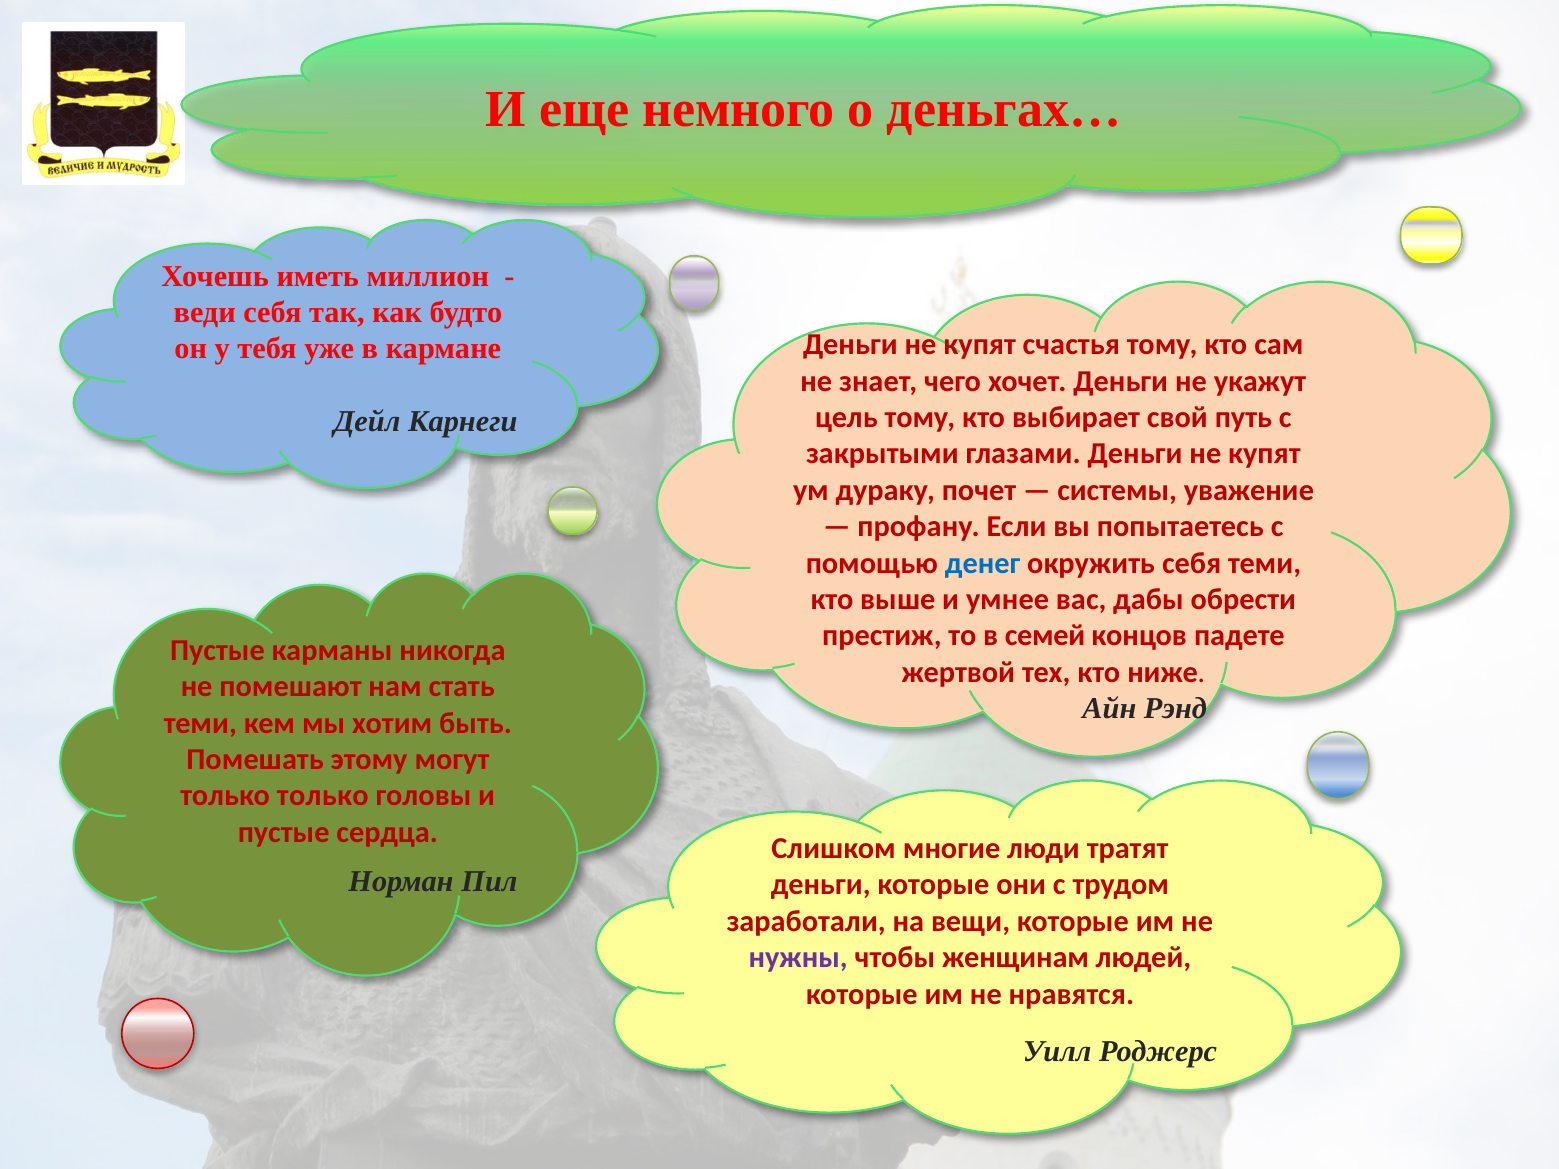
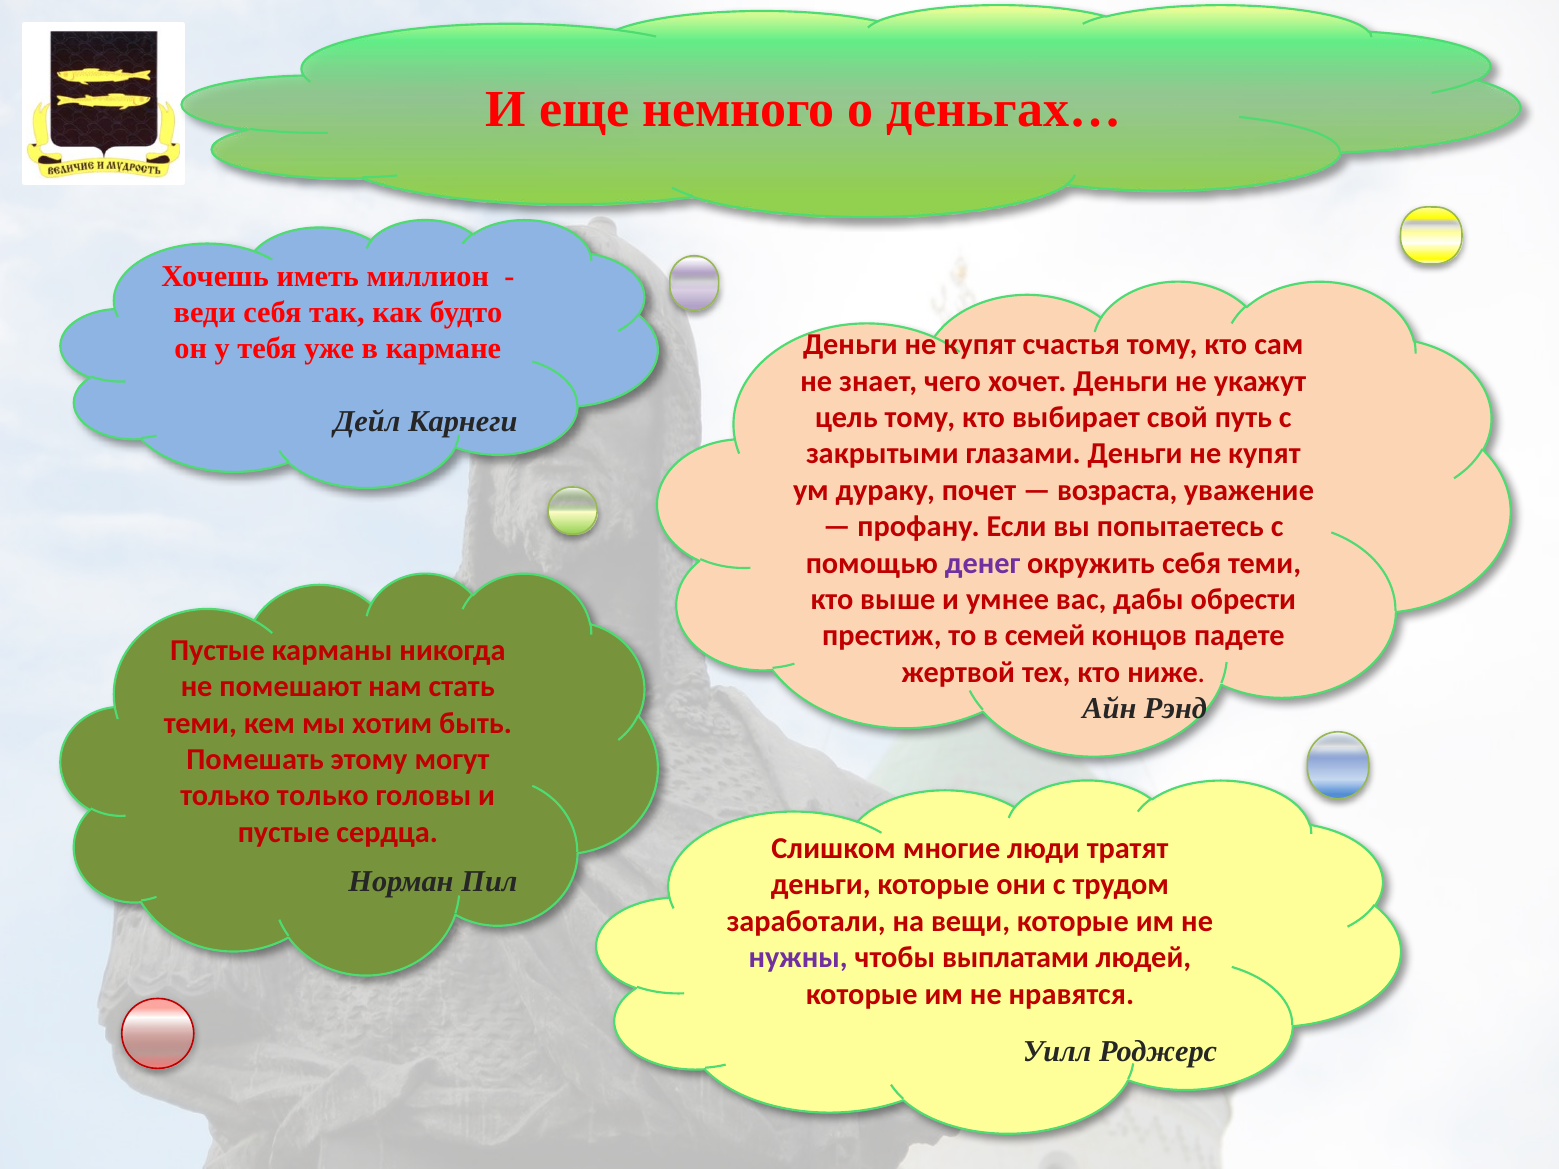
системы: системы -> возраста (1117, 490)
денег colour: blue -> purple (983, 563)
женщинам: женщинам -> выплатами (1016, 958)
